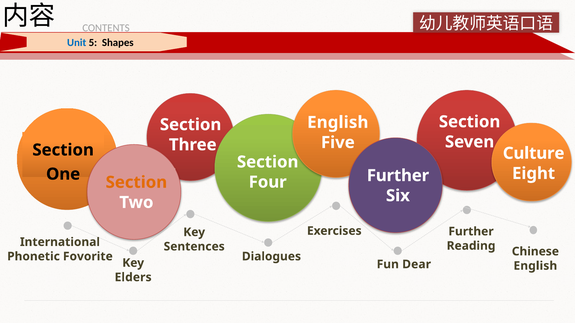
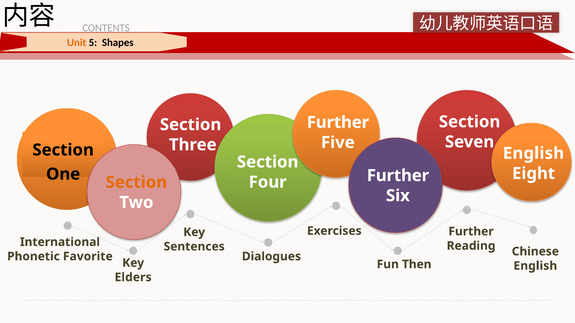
Unit colour: blue -> orange (77, 43)
English: English -> Further (338, 123)
Culture: Culture -> English (533, 153)
Fovorite: Fovorite -> Favorite (88, 257)
Dear: Dear -> Then (417, 265)
